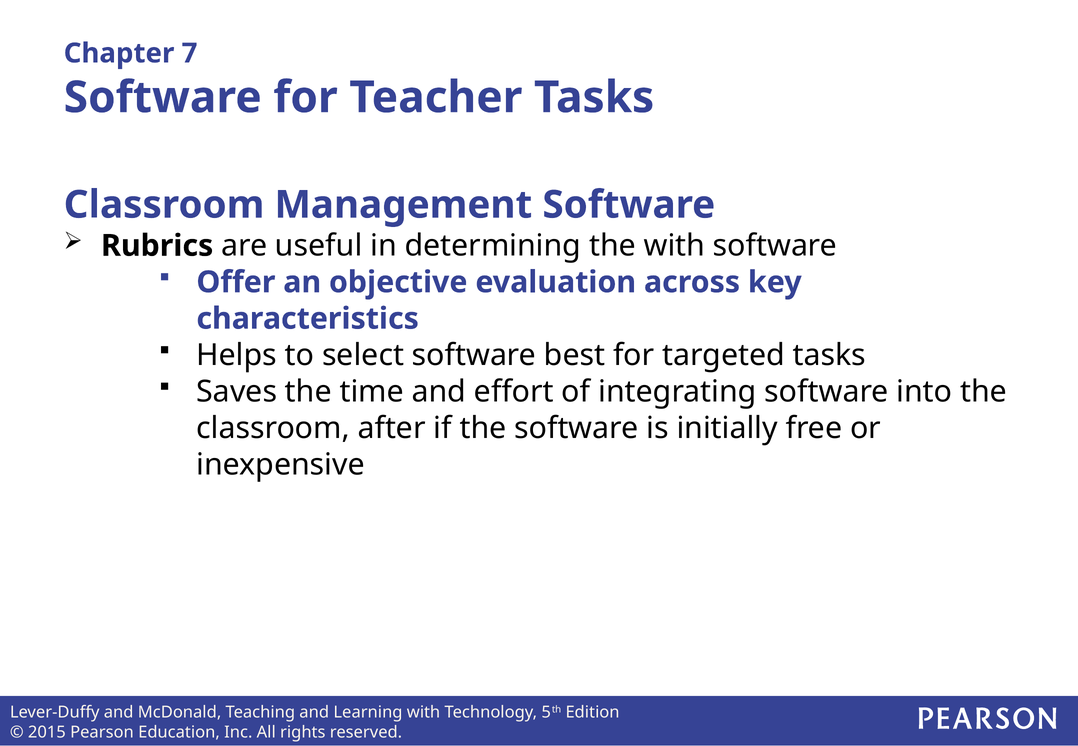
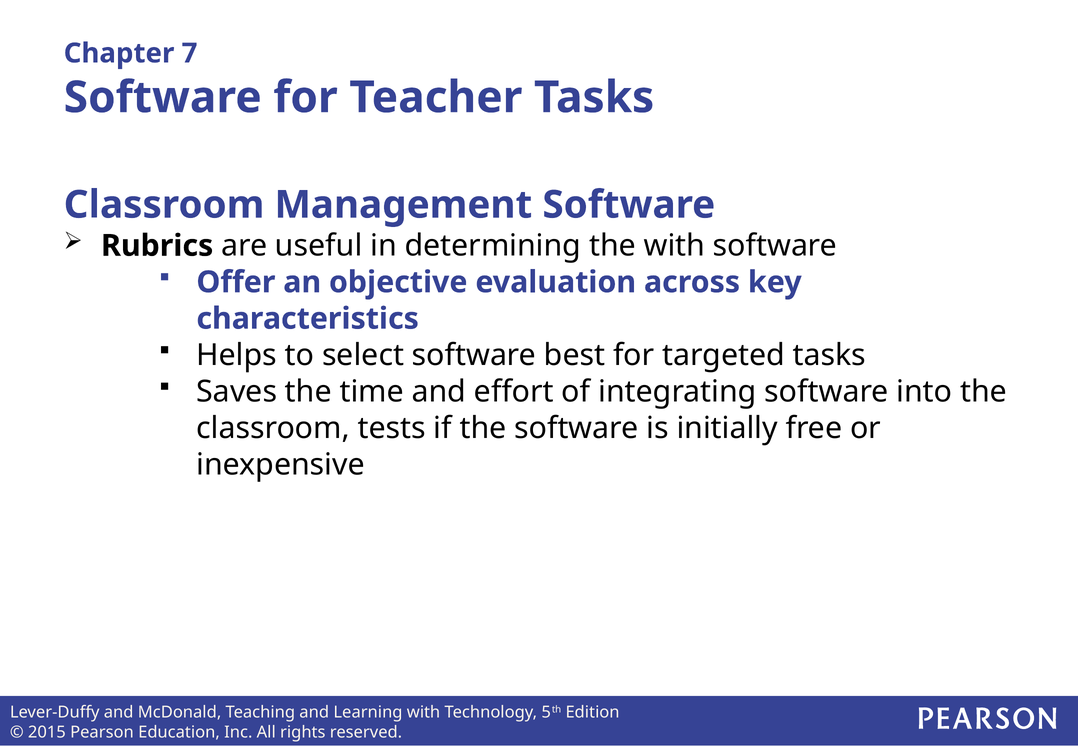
after: after -> tests (392, 428)
